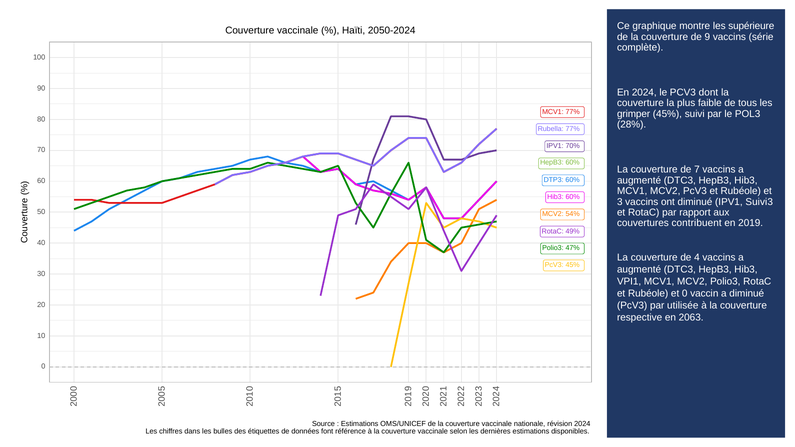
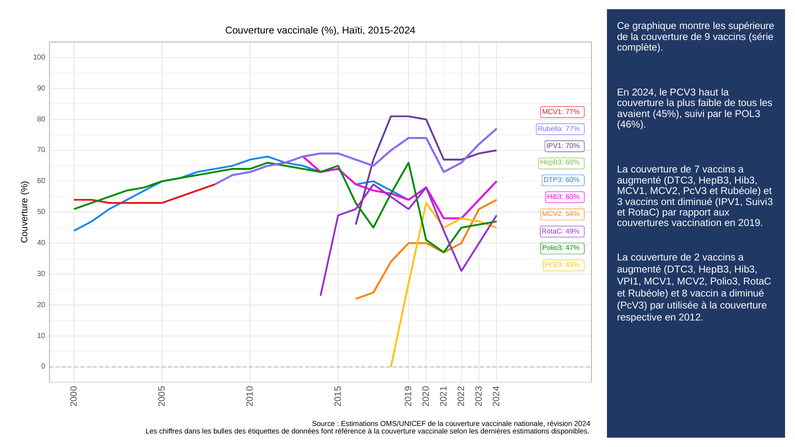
2050-2024: 2050-2024 -> 2015-2024 (392, 31)
dont: dont -> haut (708, 93)
grimper: grimper -> avaient (633, 114)
28%: 28% -> 46% (632, 125)
contribuent: contribuent -> vaccination (697, 223)
de 4: 4 -> 2 (697, 258)
et 0: 0 -> 8 (685, 294)
2063: 2063 -> 2012 (691, 317)
